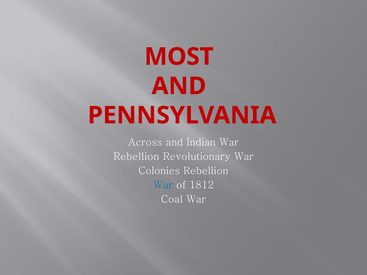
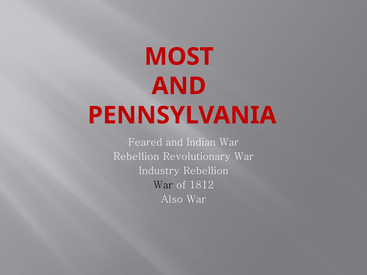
Across: Across -> Feared (145, 142)
Colonies: Colonies -> Industry (159, 171)
War colour: blue -> black (163, 185)
Coal: Coal -> Also (172, 200)
